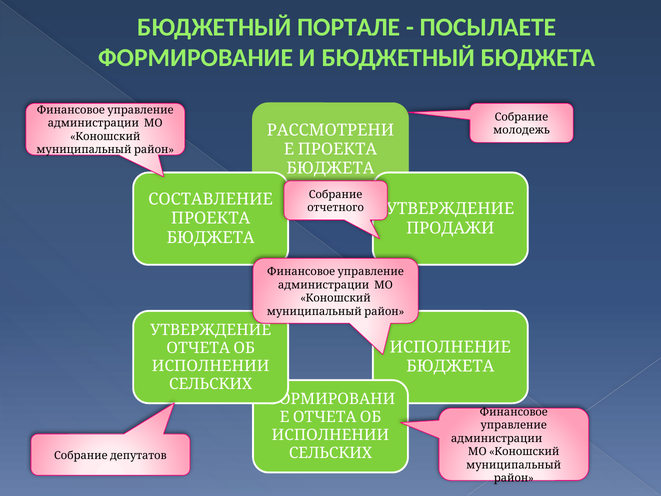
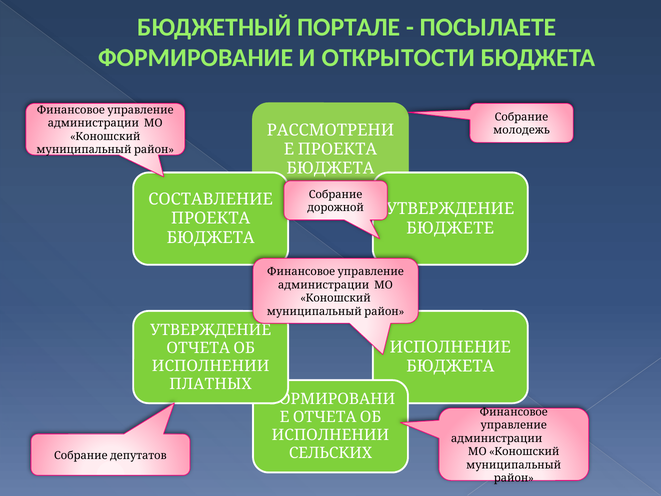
И БЮДЖЕТНЫЙ: БЮДЖЕТНЫЙ -> ОТКРЫТОСТИ (398, 58)
отчетного: отчетного -> дорожной (336, 208)
ПРОДАЖИ: ПРОДАЖИ -> БЮДЖЕТЕ (450, 228)
СЕЛЬСКИХ: СЕЛЬСКИХ -> ПЛАТНЫХ (211, 384)
